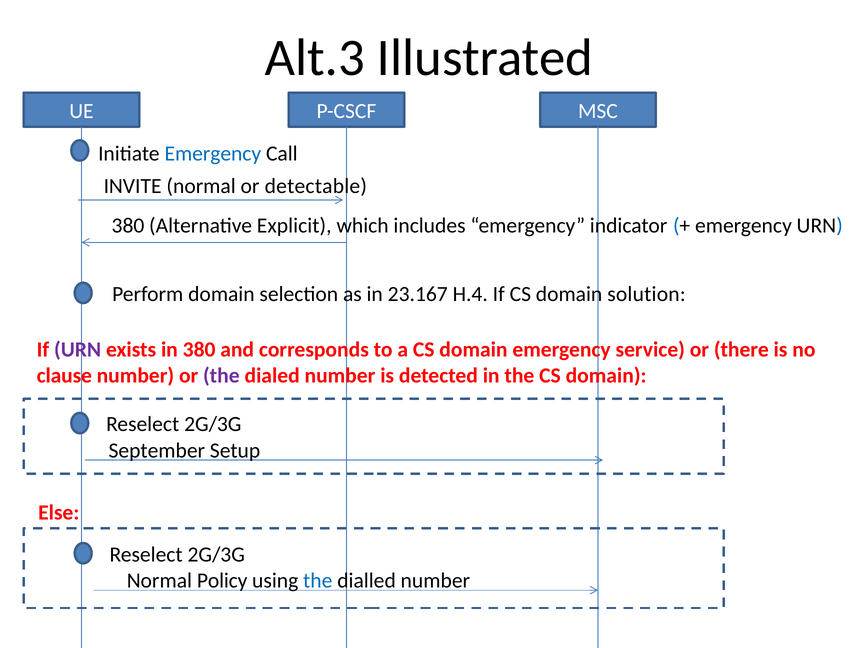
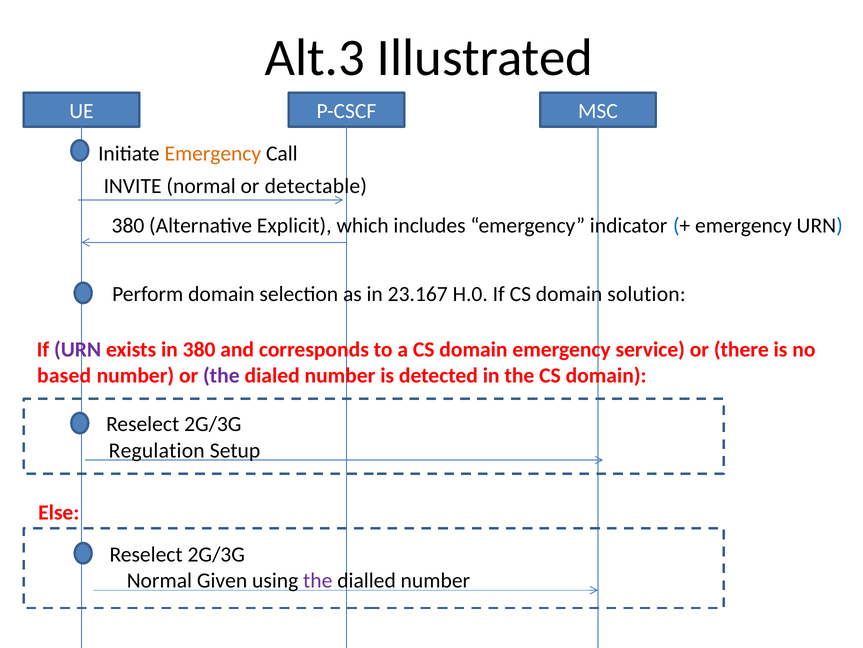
Emergency colour: blue -> orange (213, 153)
H.4: H.4 -> H.0 (470, 294)
clause: clause -> based (64, 375)
September: September -> Regulation (157, 450)
Policy: Policy -> Given (222, 580)
the colour: blue -> purple (318, 580)
